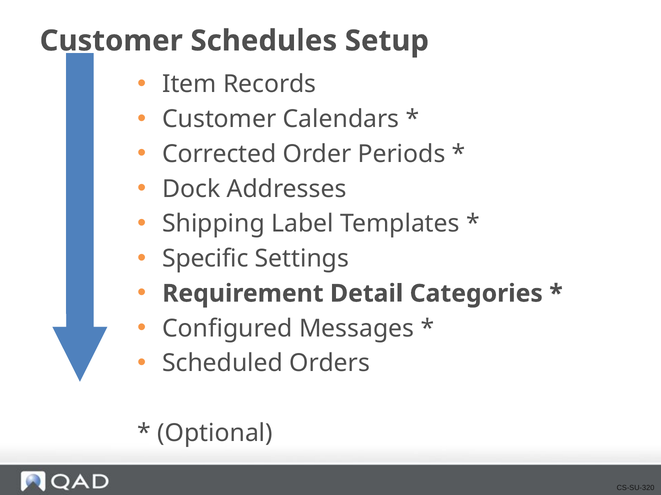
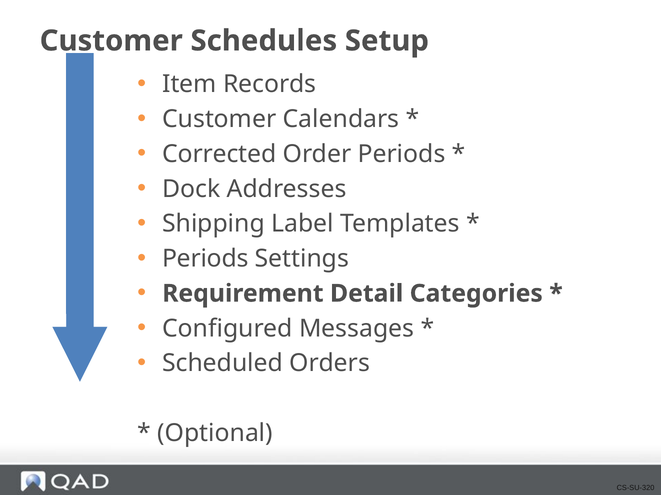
Specific: Specific -> Periods (205, 259)
